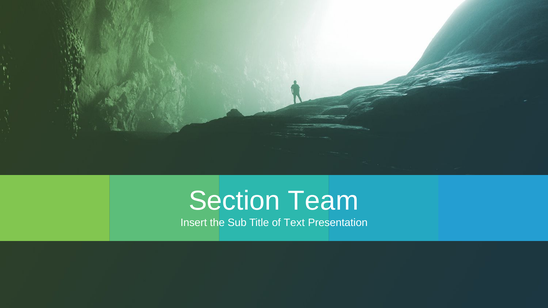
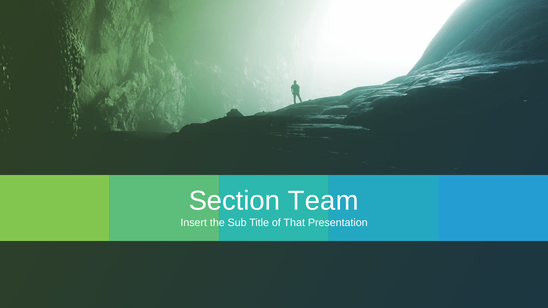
Text: Text -> That (294, 223)
